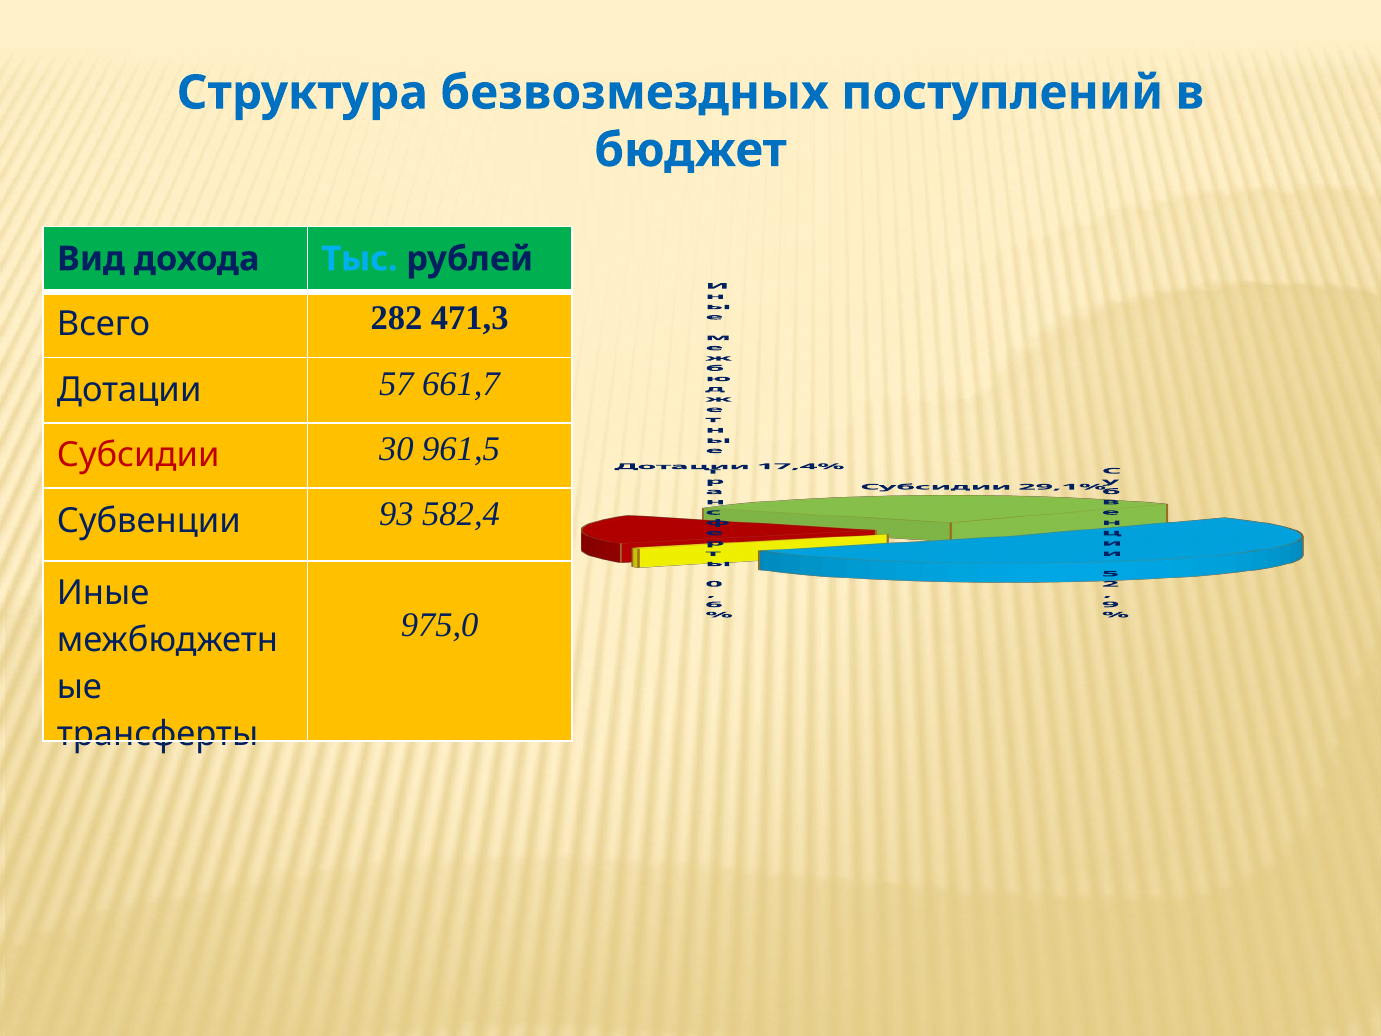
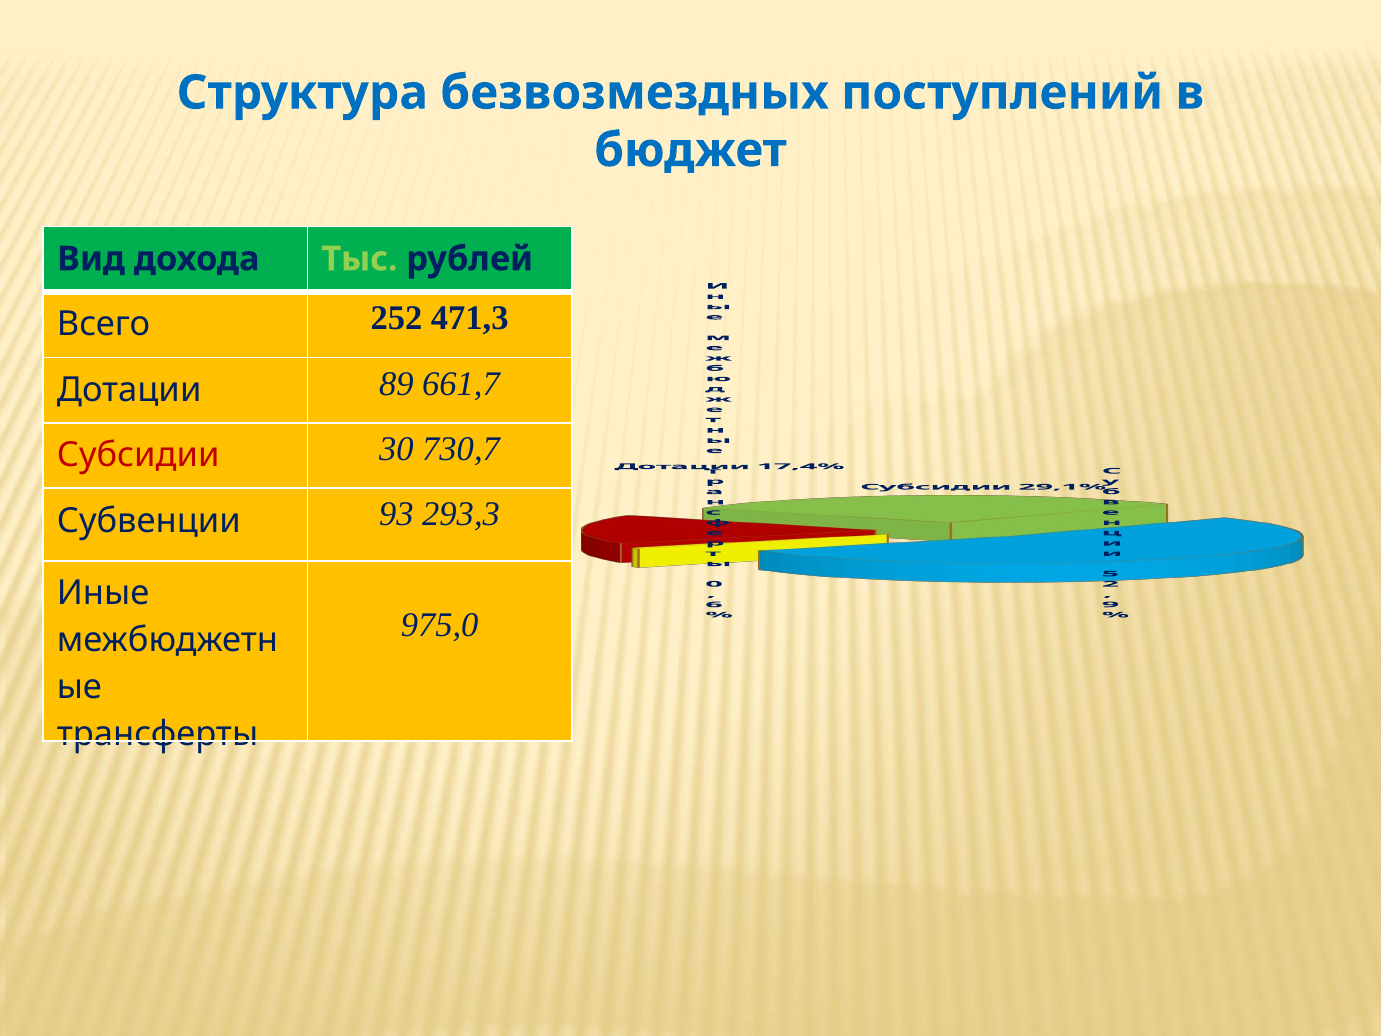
Тыс colour: light blue -> light green (359, 259)
282: 282 -> 252 (396, 318)
57: 57 -> 89 (396, 384)
961,5: 961,5 -> 730,7 (461, 449)
582,4: 582,4 -> 293,3 (461, 514)
